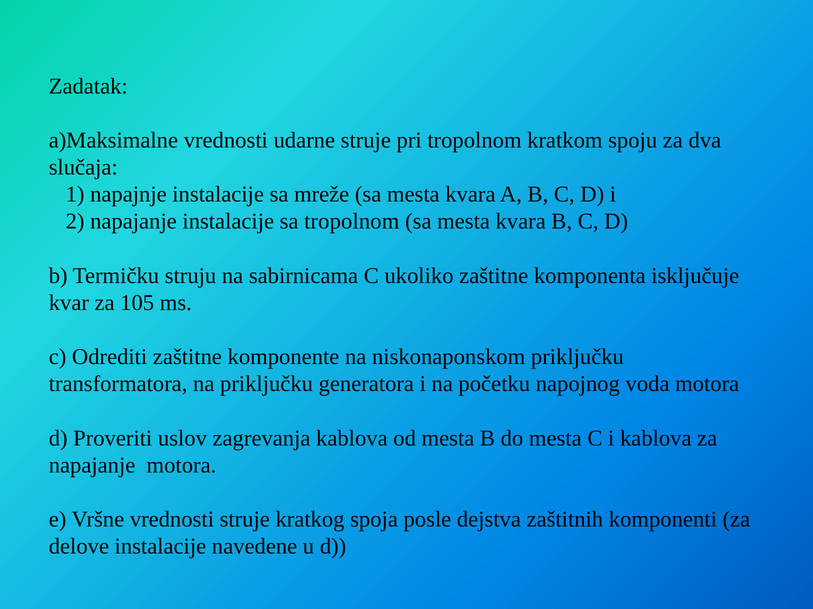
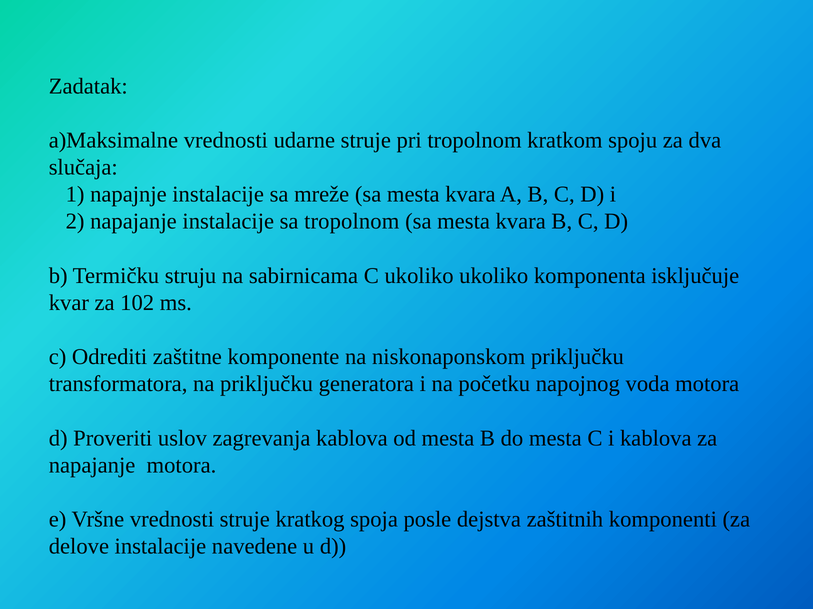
ukoliko zaštitne: zaštitne -> ukoliko (494, 276)
105: 105 -> 102 (137, 303)
